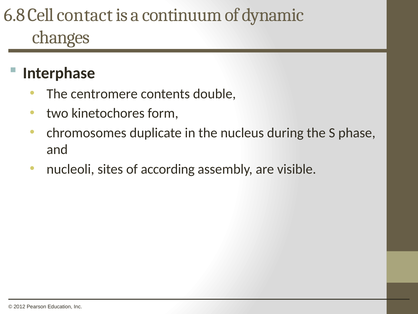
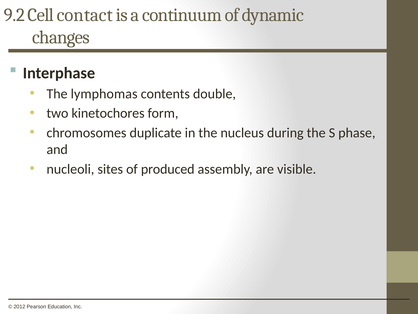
6.8: 6.8 -> 9.2 (15, 15)
centromere: centromere -> lymphomas (104, 94)
according: according -> produced (168, 169)
